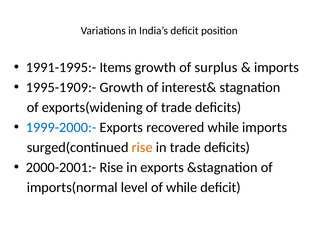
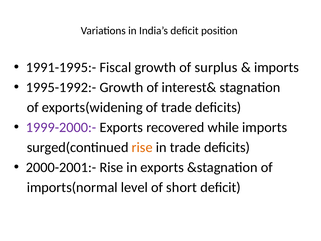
Items: Items -> Fiscal (115, 67)
1995-1909:-: 1995-1909:- -> 1995-1992:- (61, 87)
1999-2000:- colour: blue -> purple (61, 127)
of while: while -> short (182, 187)
